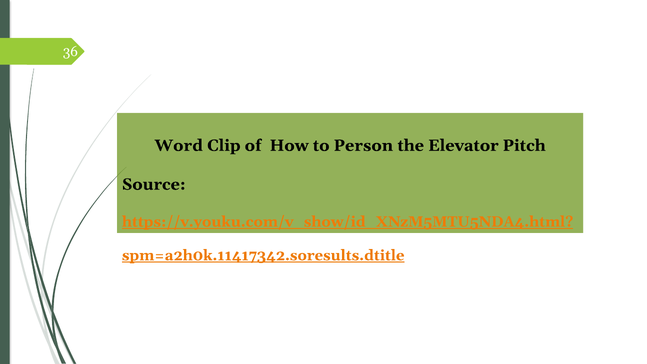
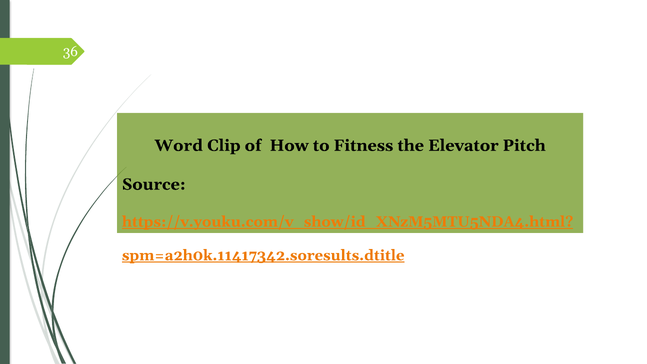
Person: Person -> Fitness (363, 146)
